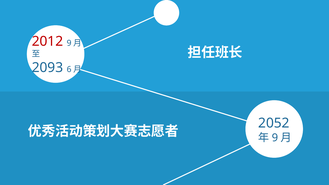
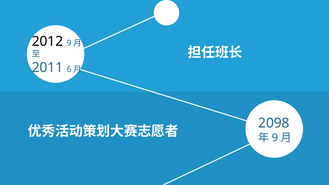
2012 colour: red -> black (47, 41)
2093: 2093 -> 2011 (47, 68)
2052: 2052 -> 2098 (274, 123)
